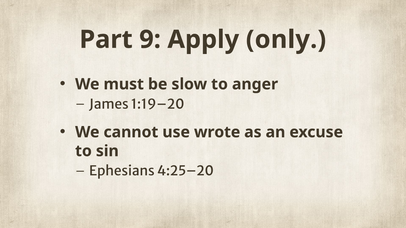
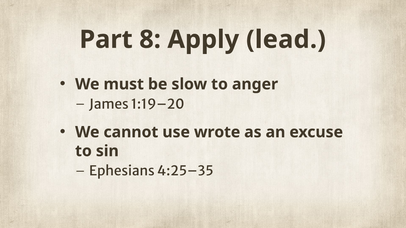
9: 9 -> 8 (150, 40)
only: only -> lead (286, 40)
4:25–20: 4:25–20 -> 4:25–35 (185, 171)
